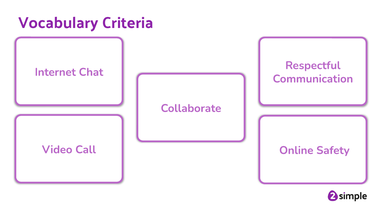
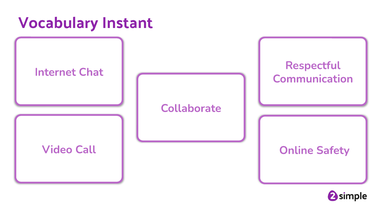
Vocabulary Criteria: Criteria -> Instant (128, 23)
